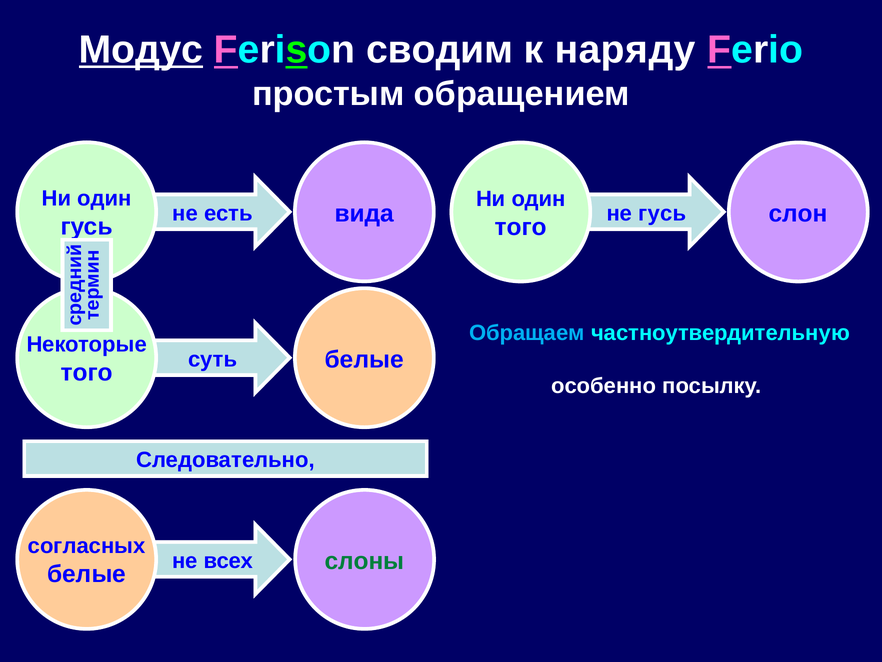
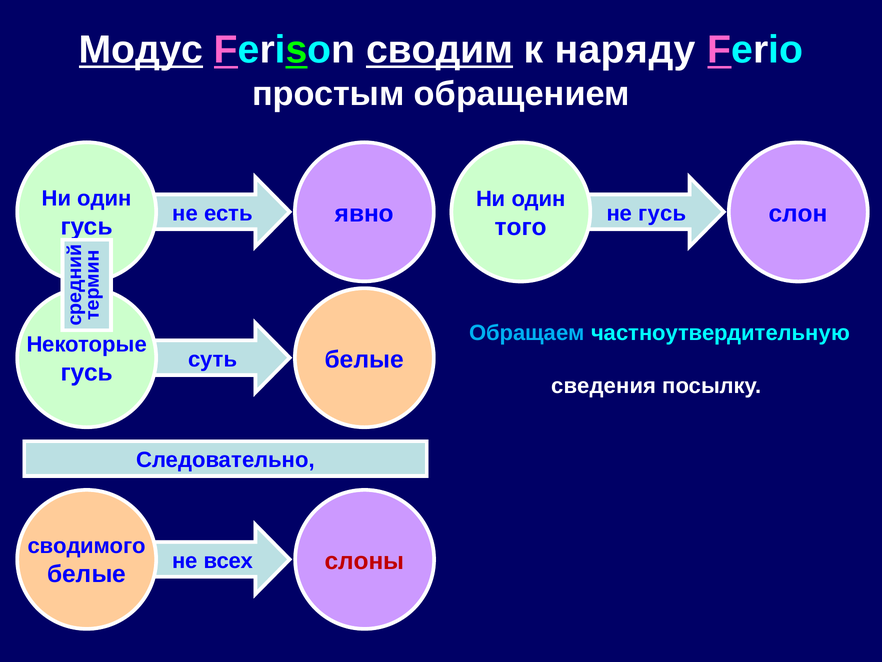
сводим underline: none -> present (440, 50)
вида: вида -> явно (364, 213)
того: того -> гусь (87, 372)
особенно: особенно -> сведения (604, 386)
согласных: согласных -> сводимого (87, 546)
слоны colour: green -> red (365, 561)
